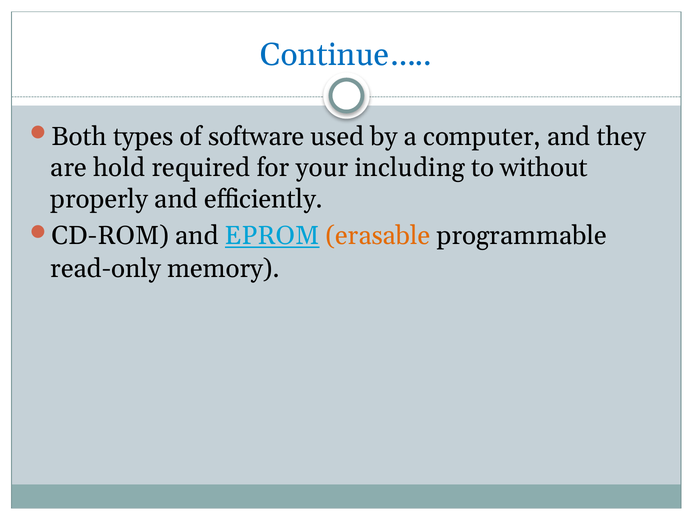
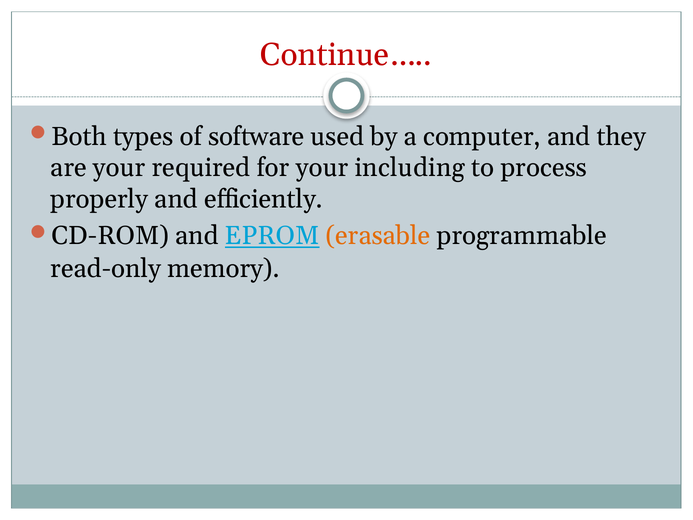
Continue… colour: blue -> red (346, 55)
are hold: hold -> your (119, 168)
without: without -> process (544, 168)
